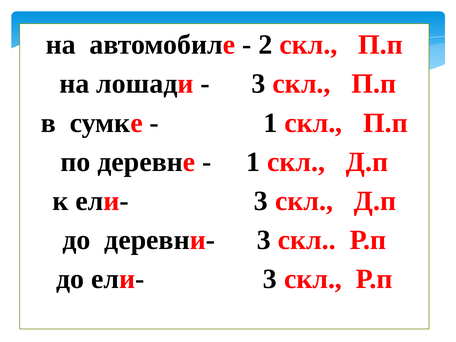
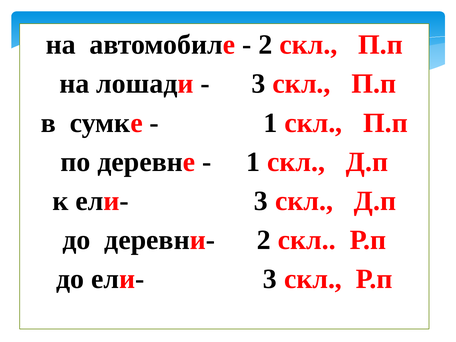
деревни- 3: 3 -> 2 (264, 240)
